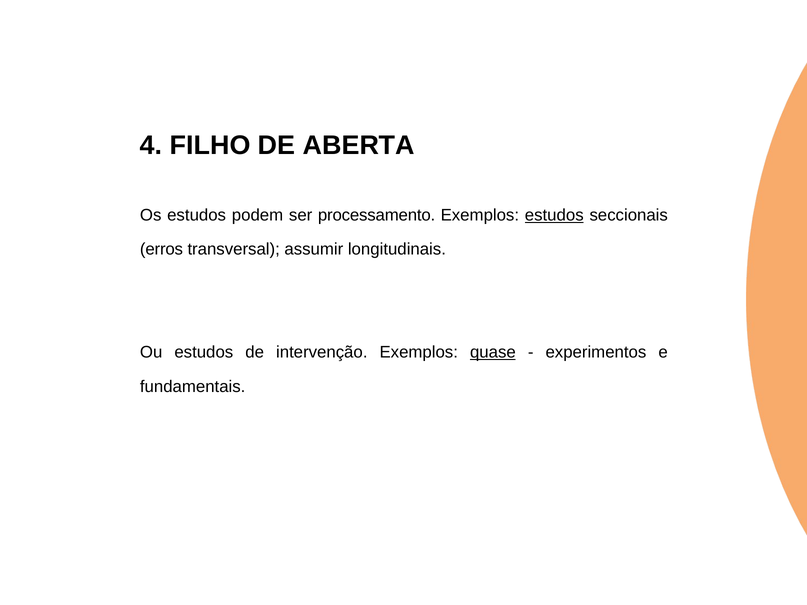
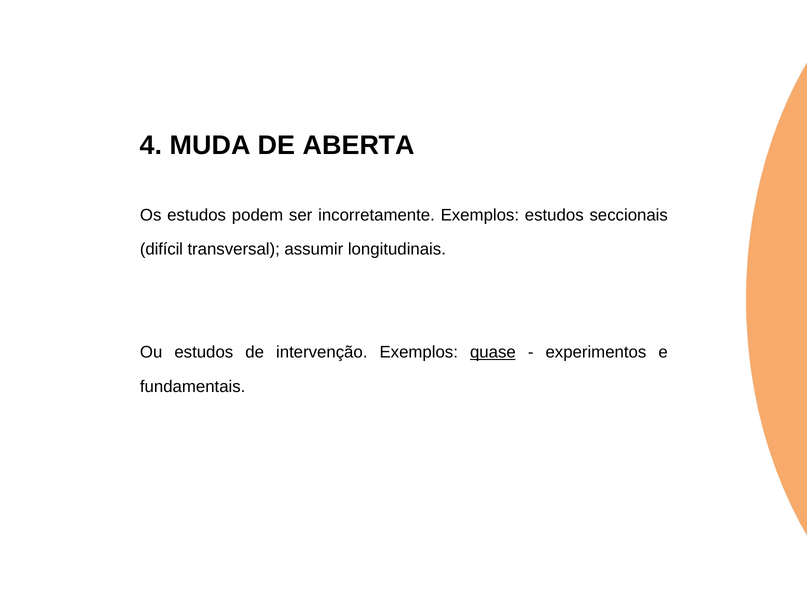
FILHO: FILHO -> MUDA (210, 146)
processamento: processamento -> incorretamente (377, 215)
estudos underline: present -> none (554, 215)
erros: erros -> difícil (161, 250)
